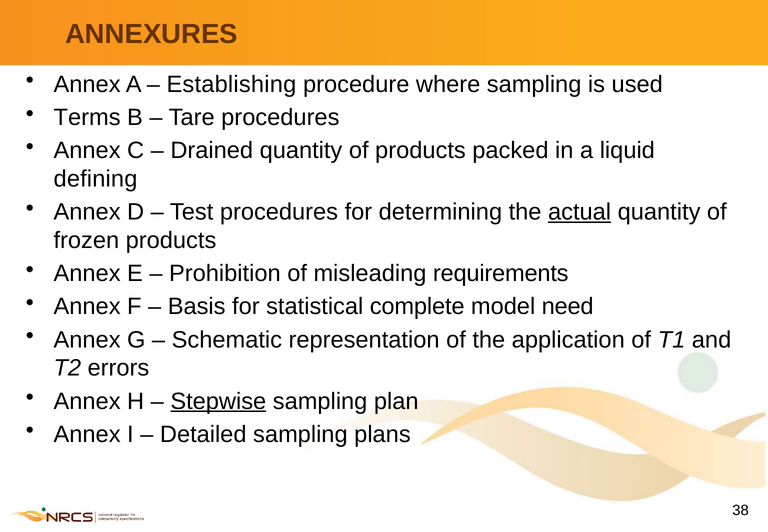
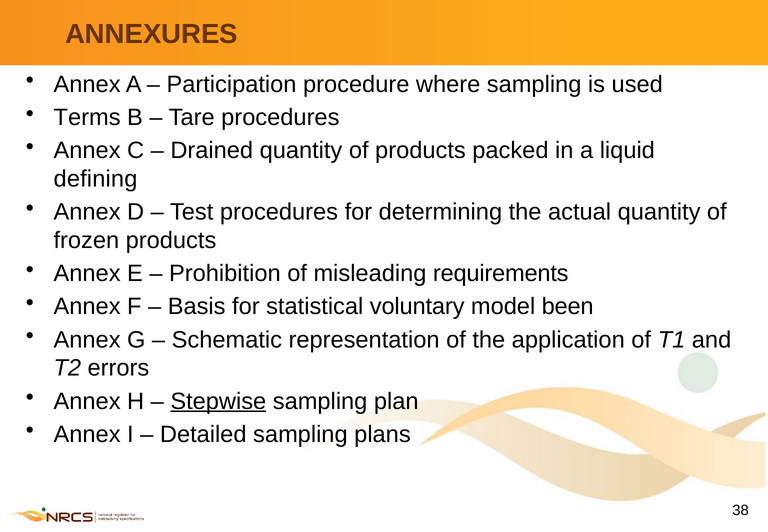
Establishing: Establishing -> Participation (232, 84)
actual underline: present -> none (580, 212)
complete: complete -> voluntary (417, 306)
need: need -> been (568, 306)
